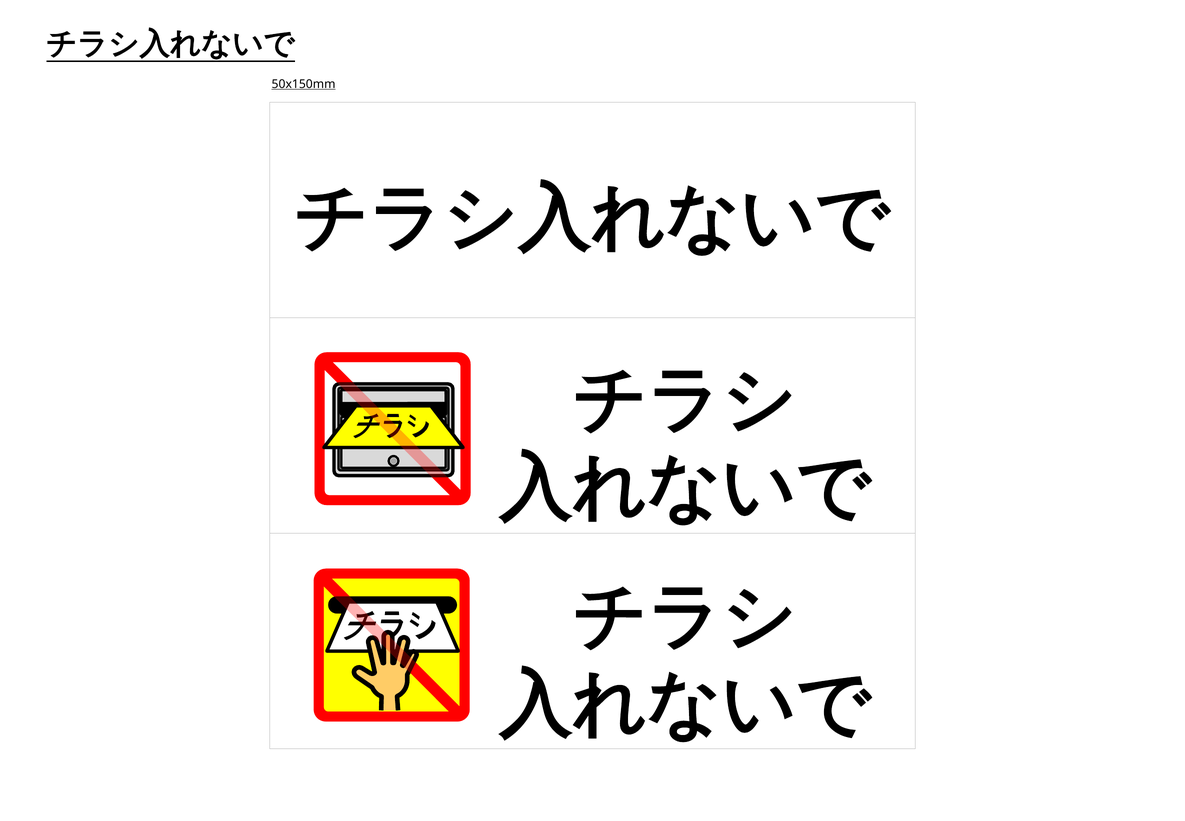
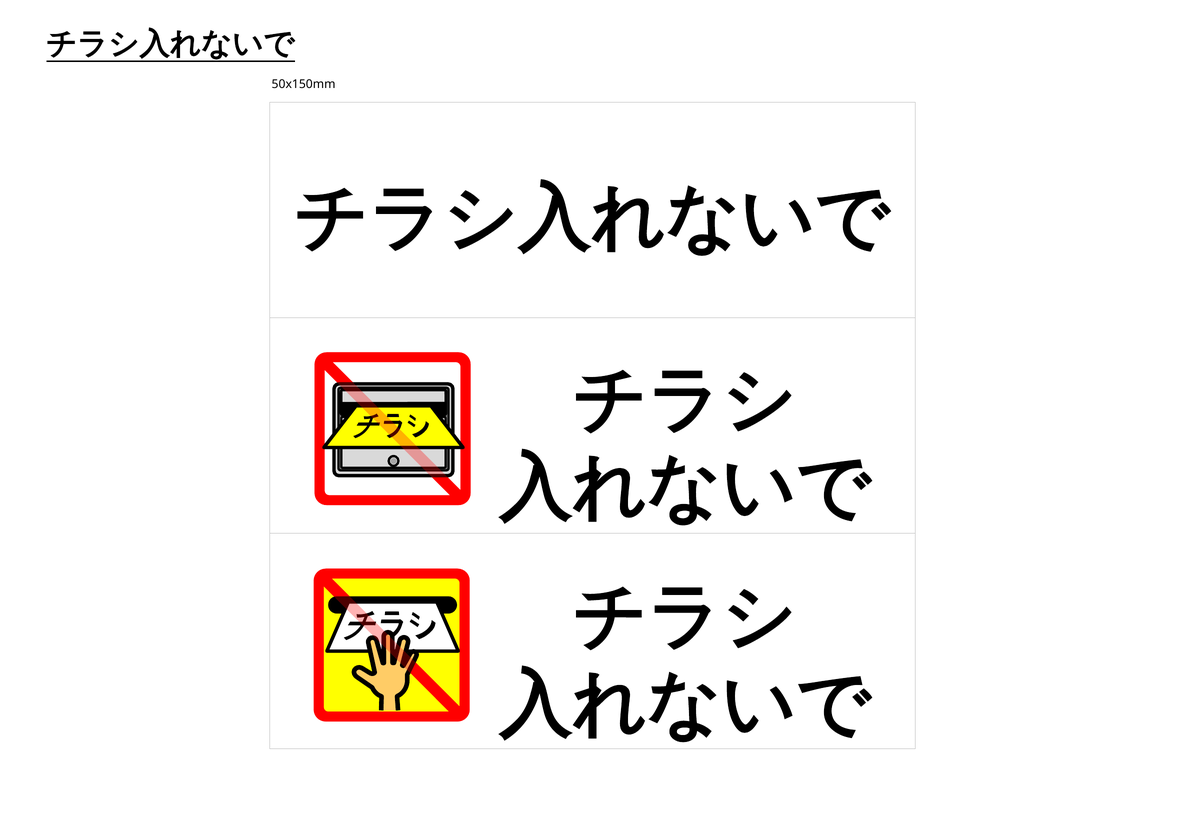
50x150mm underline: present -> none (304, 84)
